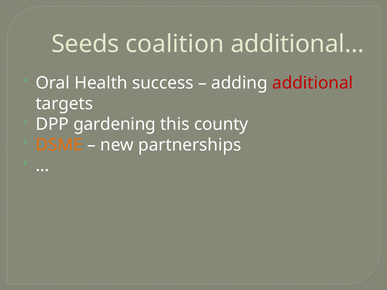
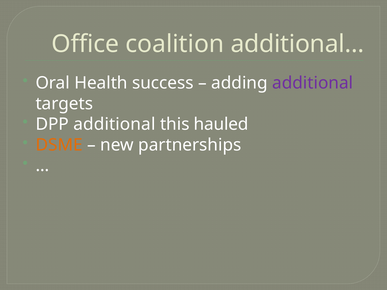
Seeds: Seeds -> Office (85, 44)
additional colour: red -> purple (313, 83)
DPP gardening: gardening -> additional (114, 124)
county: county -> hauled (221, 124)
